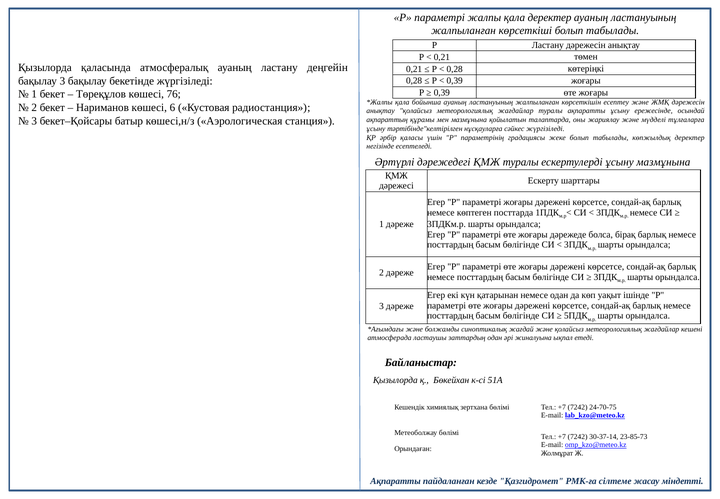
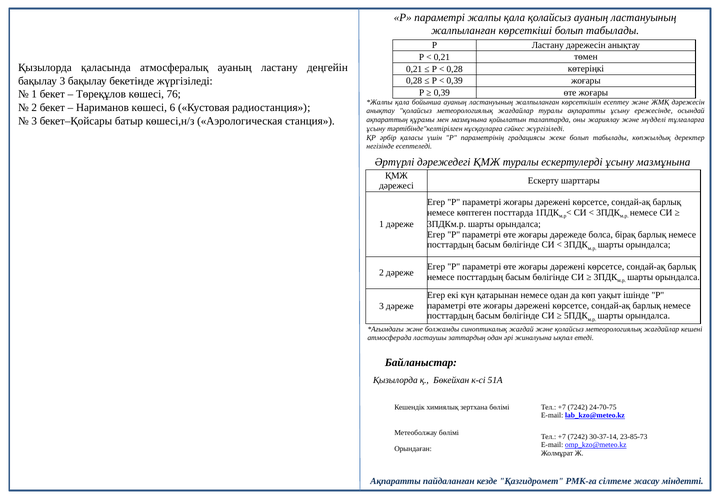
қала деректер: деректер -> қолайсыз (550, 17)
